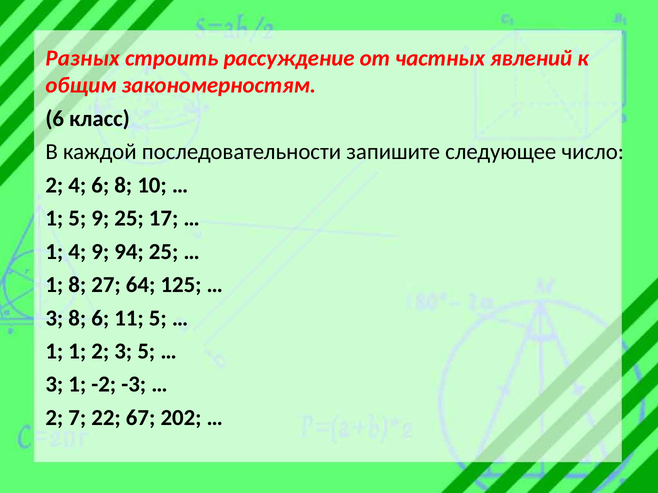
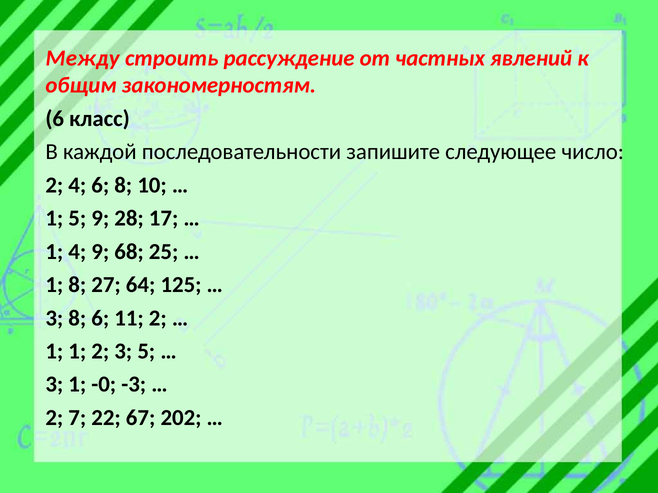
Разных: Разных -> Между (83, 58)
9 25: 25 -> 28 (129, 219)
94: 94 -> 68 (129, 252)
11 5: 5 -> 2 (158, 318)
-2: -2 -> -0 (104, 385)
